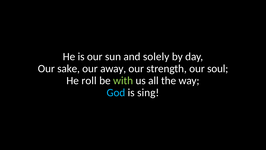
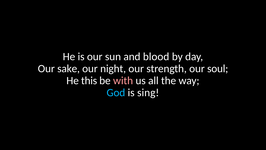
solely: solely -> blood (156, 57)
away: away -> night (113, 69)
roll: roll -> this (89, 81)
with colour: light green -> pink (123, 81)
